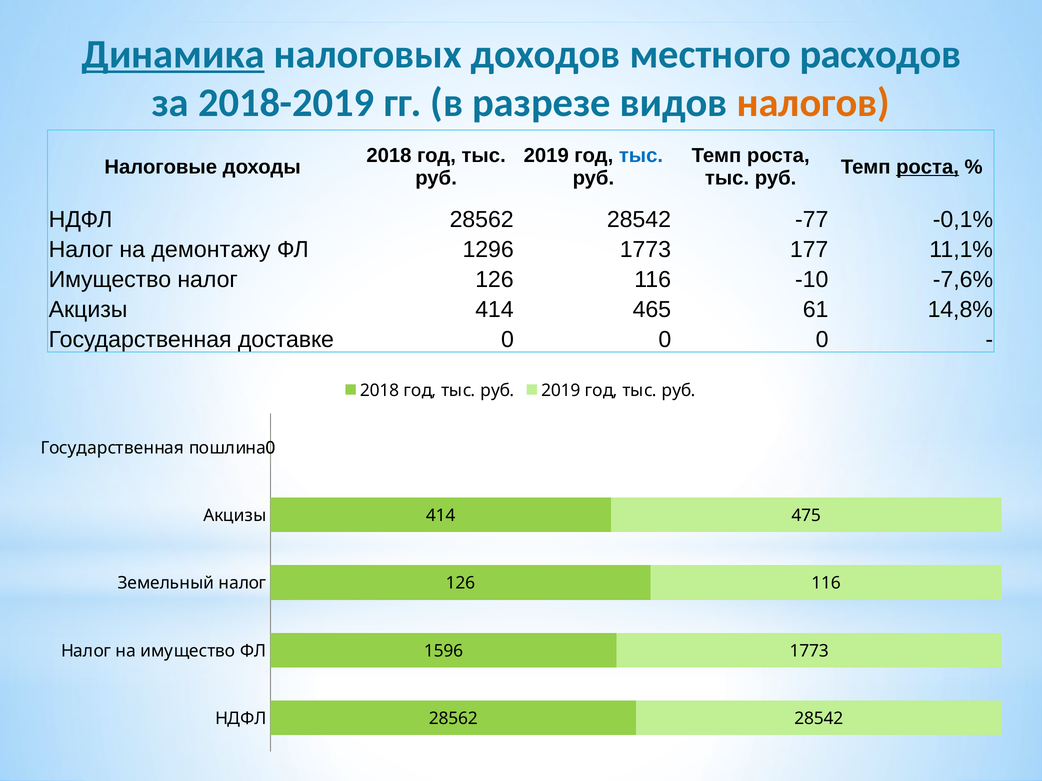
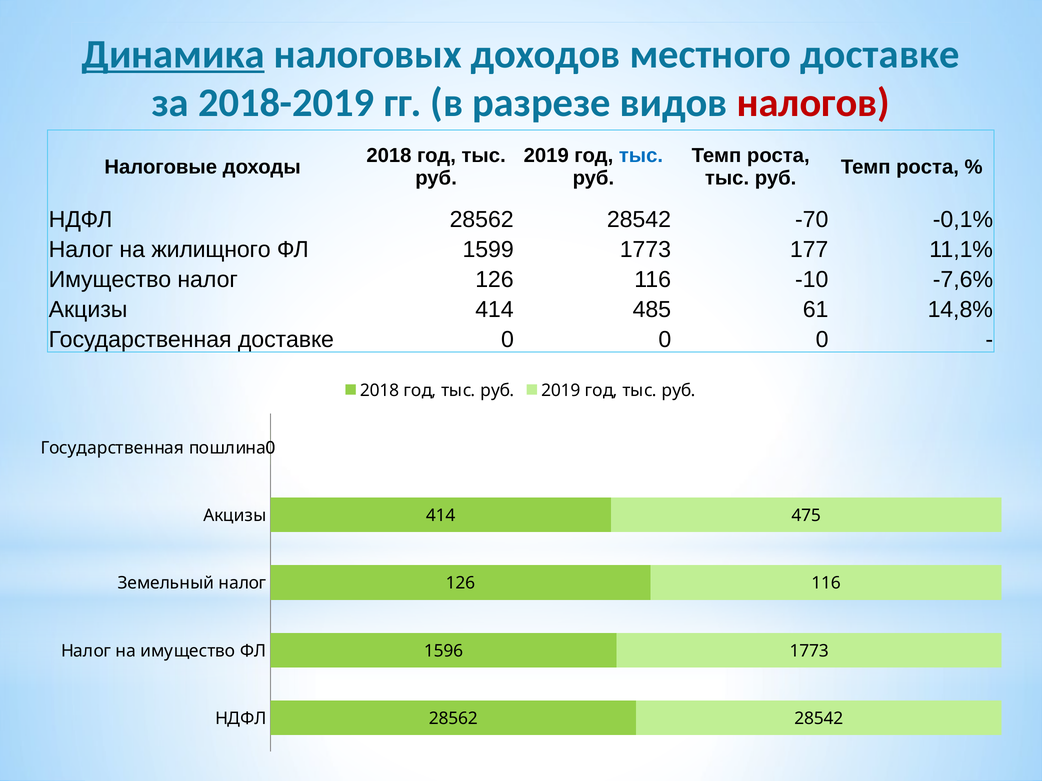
местного расходов: расходов -> доставке (880, 54)
налогов colour: orange -> red (813, 103)
роста underline: present -> none (928, 167)
-77: -77 -> -70 (812, 220)
демонтажу: демонтажу -> жилищного (211, 250)
1296: 1296 -> 1599 (488, 250)
465: 465 -> 485 (652, 310)
